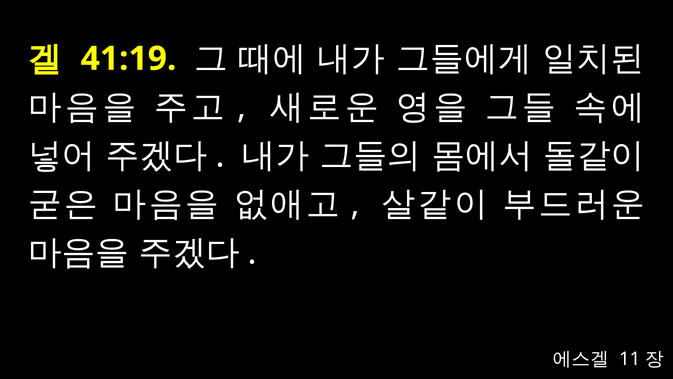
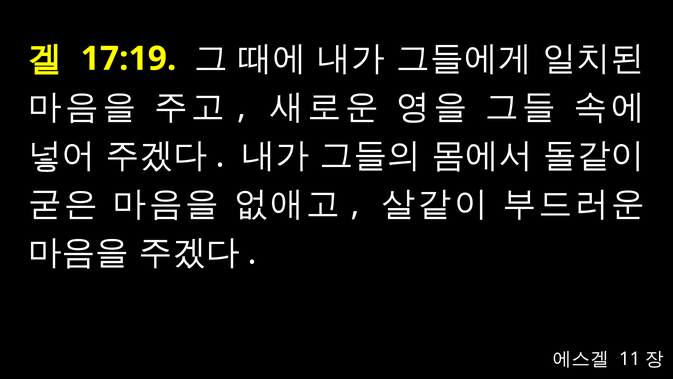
41:19: 41:19 -> 17:19 (129, 59)
